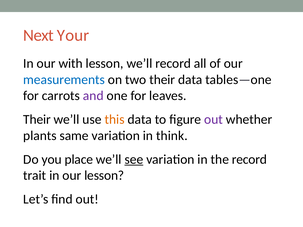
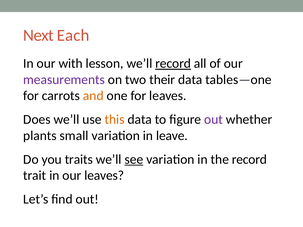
Your: Your -> Each (73, 35)
record underline: none -> present (173, 64)
measurements colour: blue -> purple (64, 80)
and colour: purple -> orange (93, 96)
Their: Their -> Does (37, 120)
same: same -> small (74, 136)
think: think -> leave (172, 136)
place: place -> traits (79, 160)
our lesson: lesson -> leaves (104, 176)
